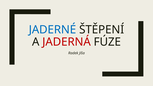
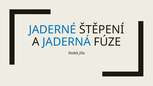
JADERNÁ colour: red -> blue (67, 42)
